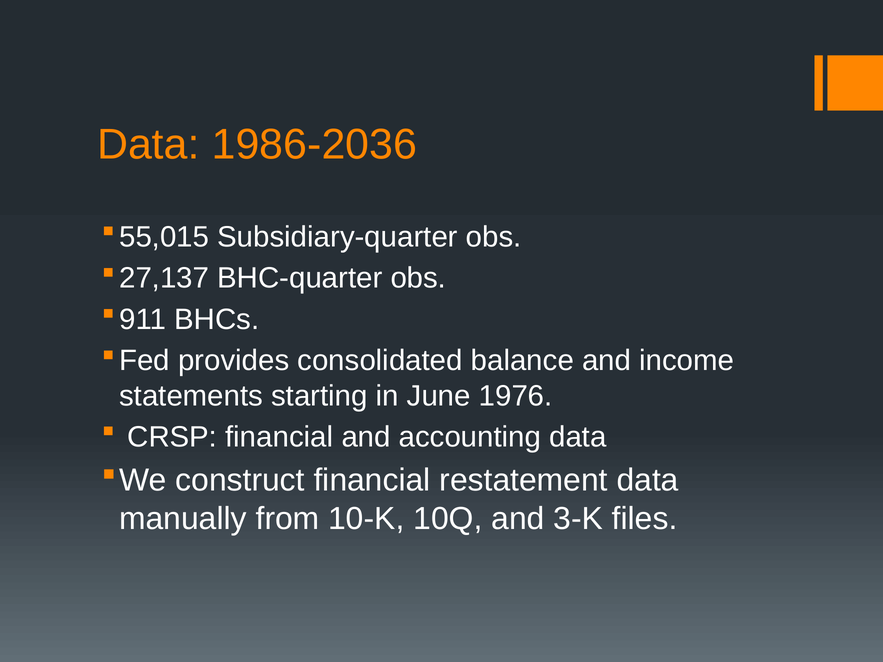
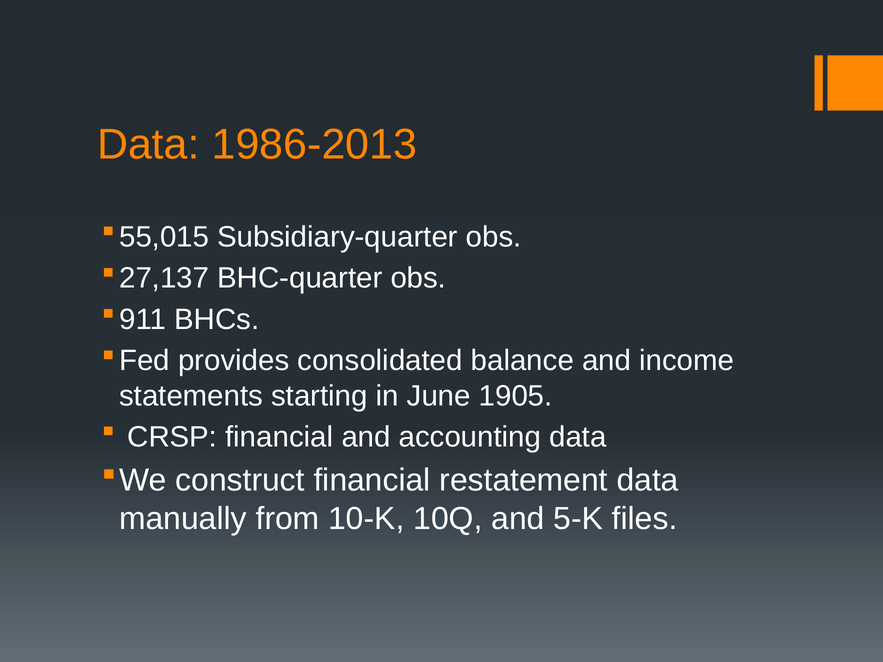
1986-2036: 1986-2036 -> 1986-2013 (314, 145)
1976: 1976 -> 1905 (516, 396)
3-K: 3-K -> 5-K (578, 519)
